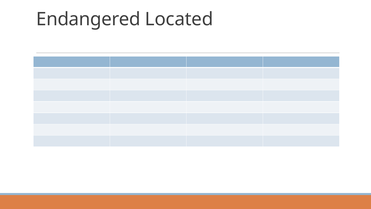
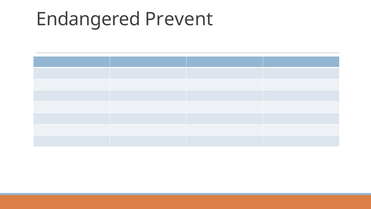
Located: Located -> Prevent (179, 19)
